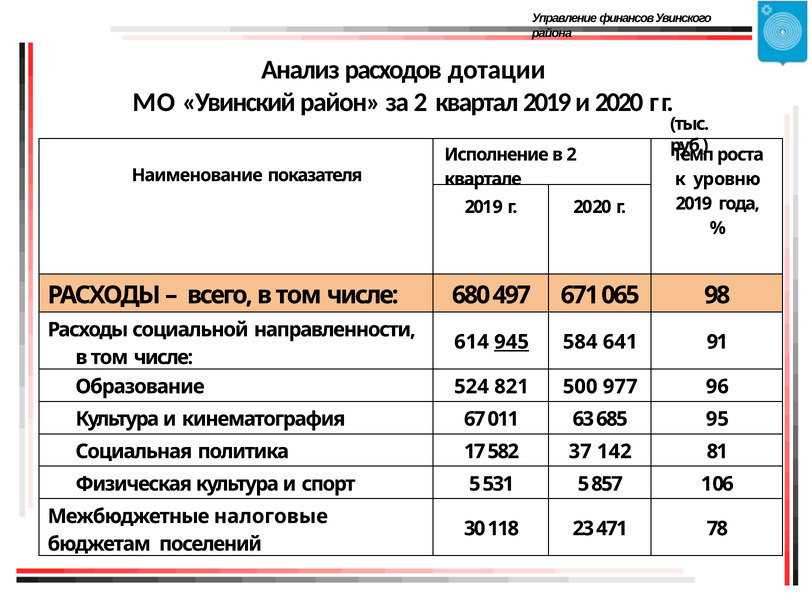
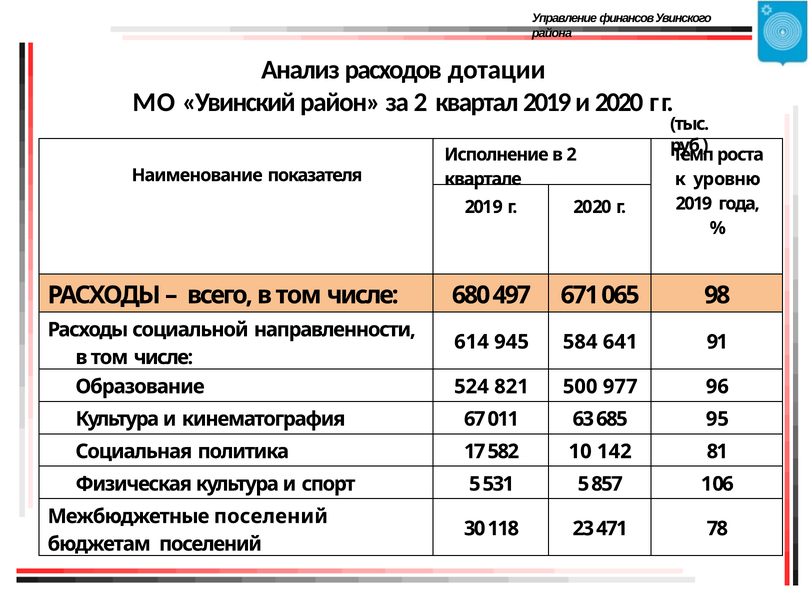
945 underline: present -> none (512, 342)
37: 37 -> 10 (580, 451)
Межбюджетные налоговые: налоговые -> поселений (271, 516)
